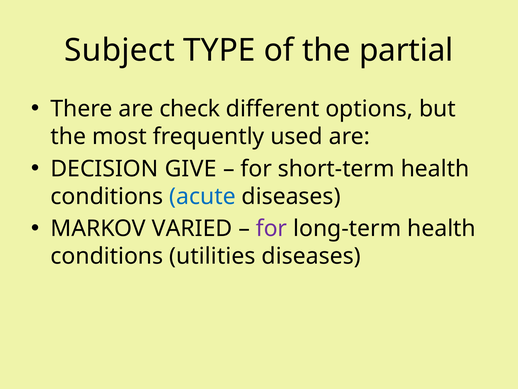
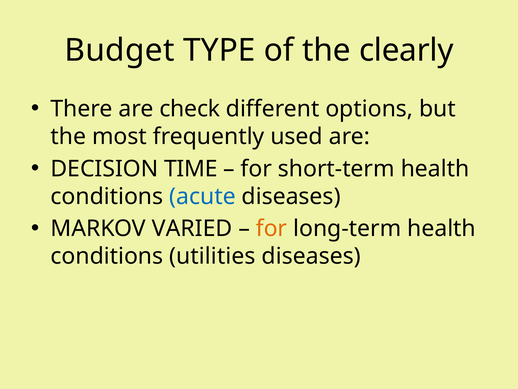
Subject: Subject -> Budget (119, 50)
partial: partial -> clearly (406, 50)
GIVE: GIVE -> TIME (191, 169)
for colour: purple -> orange (272, 228)
